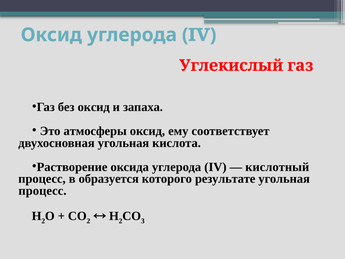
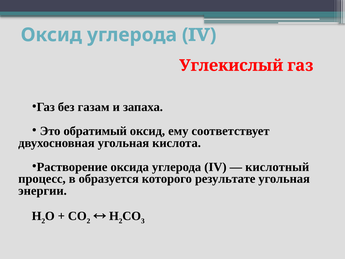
без оксид: оксид -> газам (94, 107)
атмосферы: атмосферы -> обратимый (95, 131)
процесс: процесс -> энергии (43, 191)
